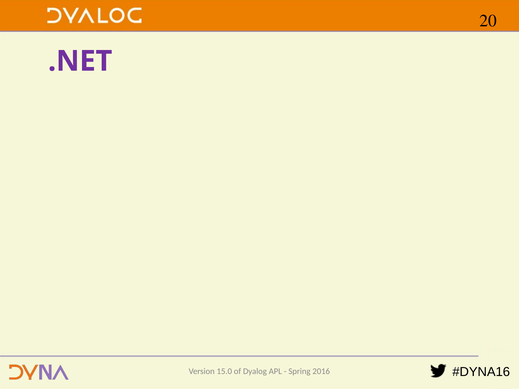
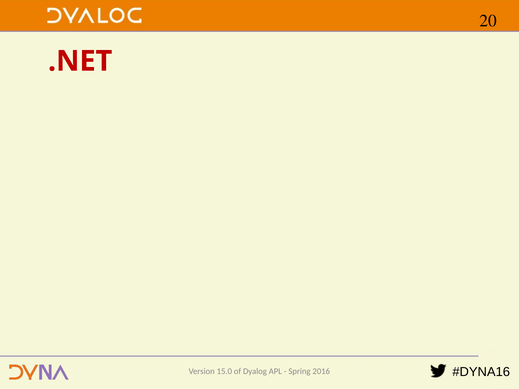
.NET colour: purple -> red (80, 61)
